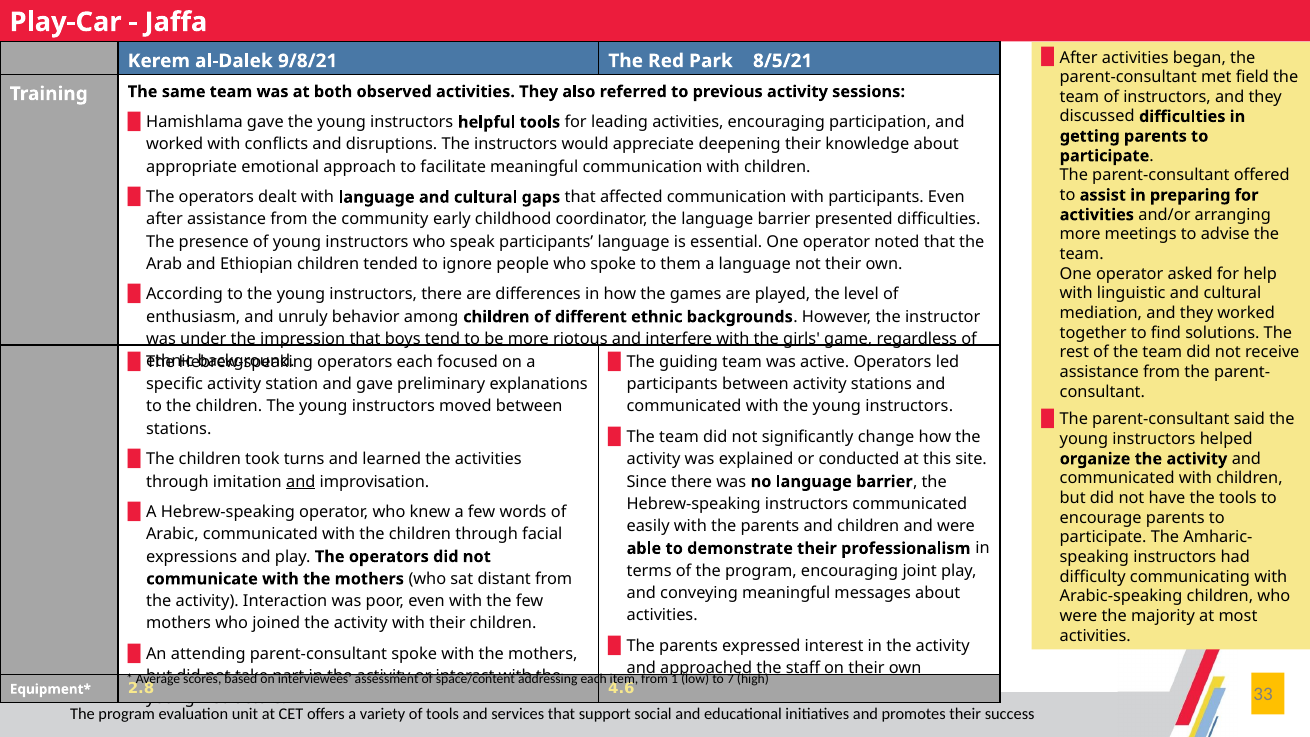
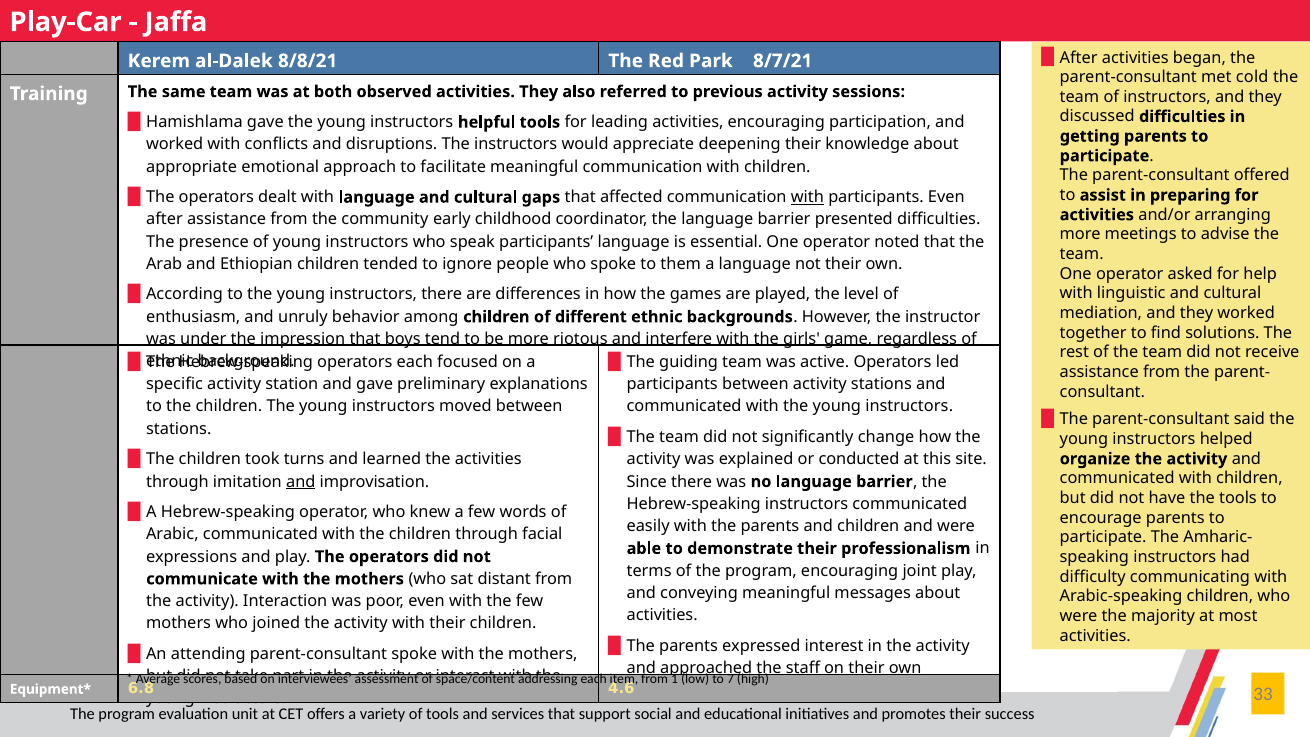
9/8/21: 9/8/21 -> 8/8/21 (308, 61)
8/5/21: 8/5/21 -> 8/7/21 (783, 61)
field: field -> cold (1252, 77)
with underline: none -> present (807, 197)
2.8: 2.8 -> 6.8 (141, 688)
